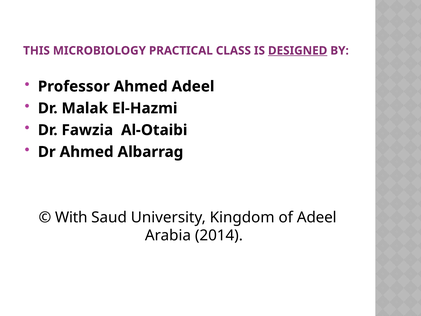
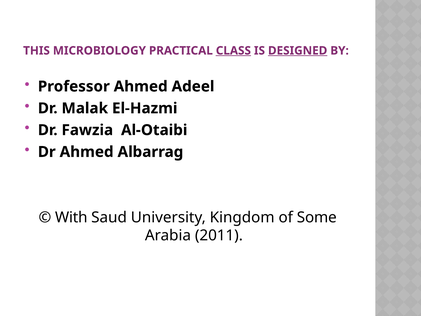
CLASS underline: none -> present (233, 51)
of Adeel: Adeel -> Some (317, 217)
2014: 2014 -> 2011 (219, 235)
